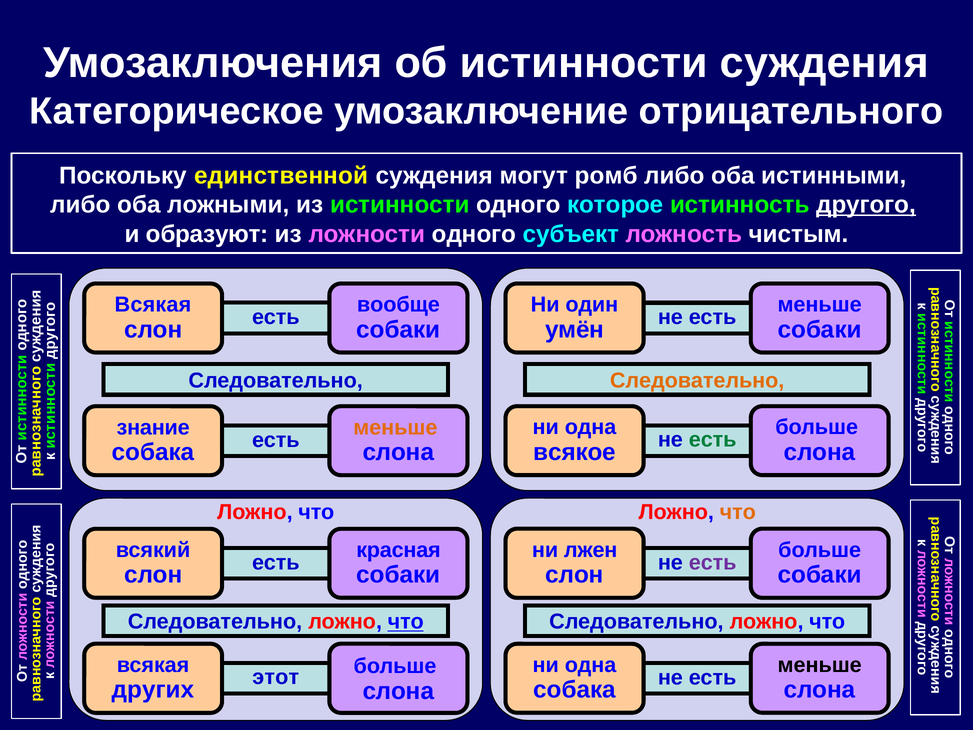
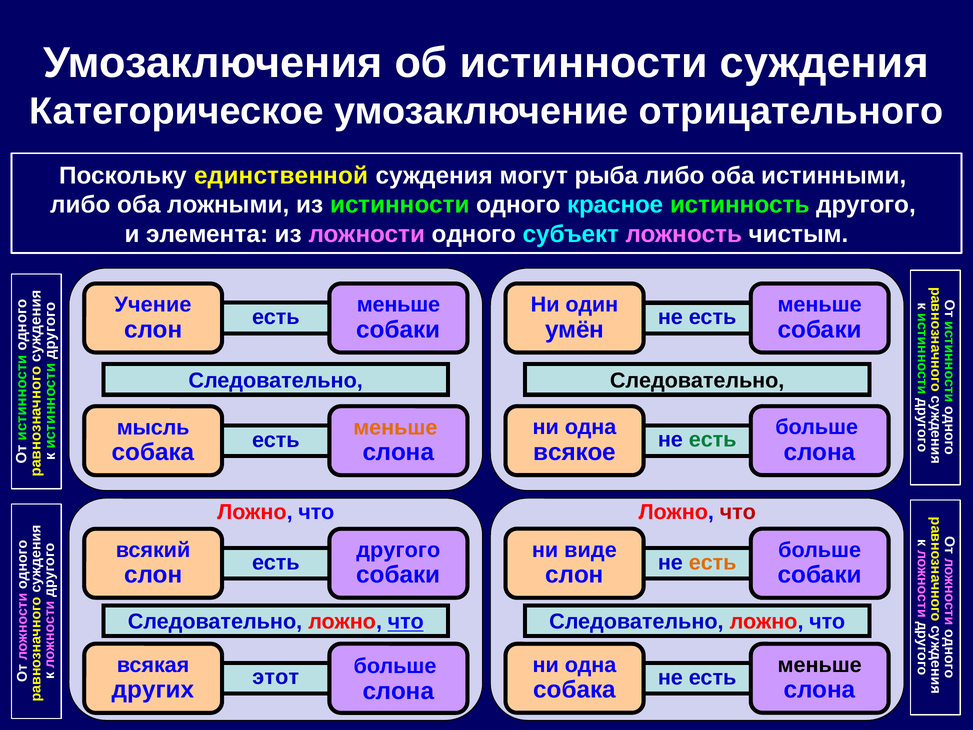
ромб: ромб -> рыба (606, 176)
которое: которое -> красное (615, 205)
другого underline: present -> none (866, 205)
образуют: образуют -> элемента (207, 234)
Всякая: Всякая -> Учение (153, 305)
вообще: вообще -> меньше (398, 305)
Следовательно colour: orange -> black (697, 380)
знание: знание -> мысль (153, 427)
что colour: orange -> red (738, 512)
красная: красная -> другого (398, 550)
лжен: лжен -> виде (591, 550)
есть colour: purple -> orange (713, 562)
